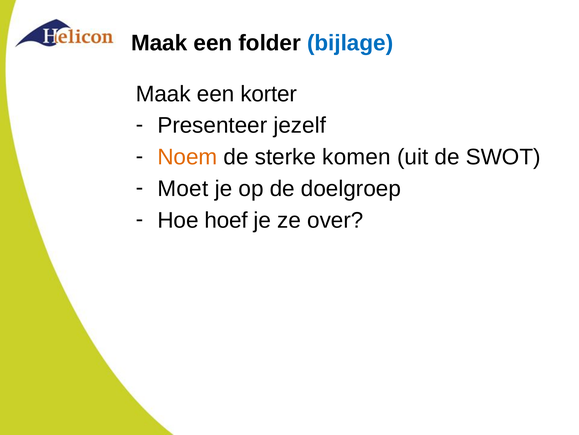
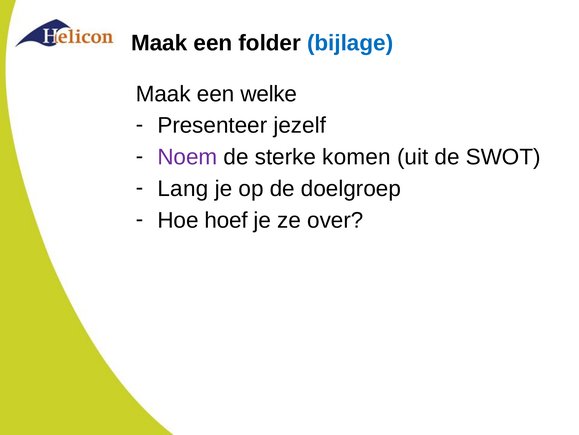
korter: korter -> welke (269, 94)
Noem colour: orange -> purple (187, 157)
Moet: Moet -> Lang (183, 188)
